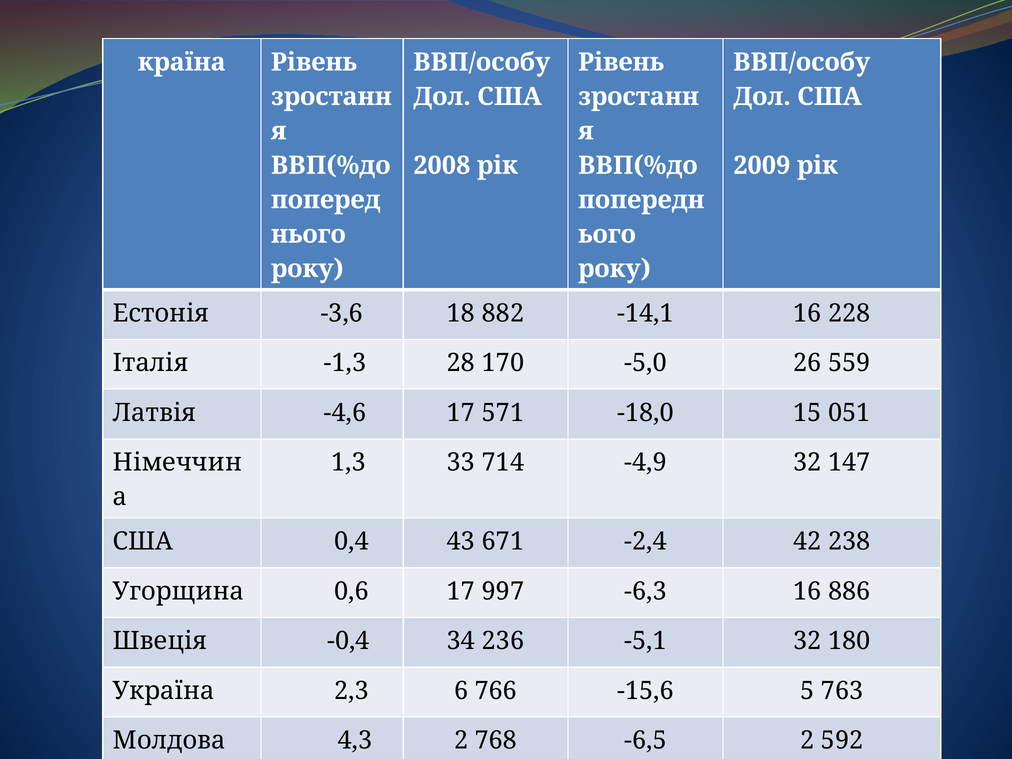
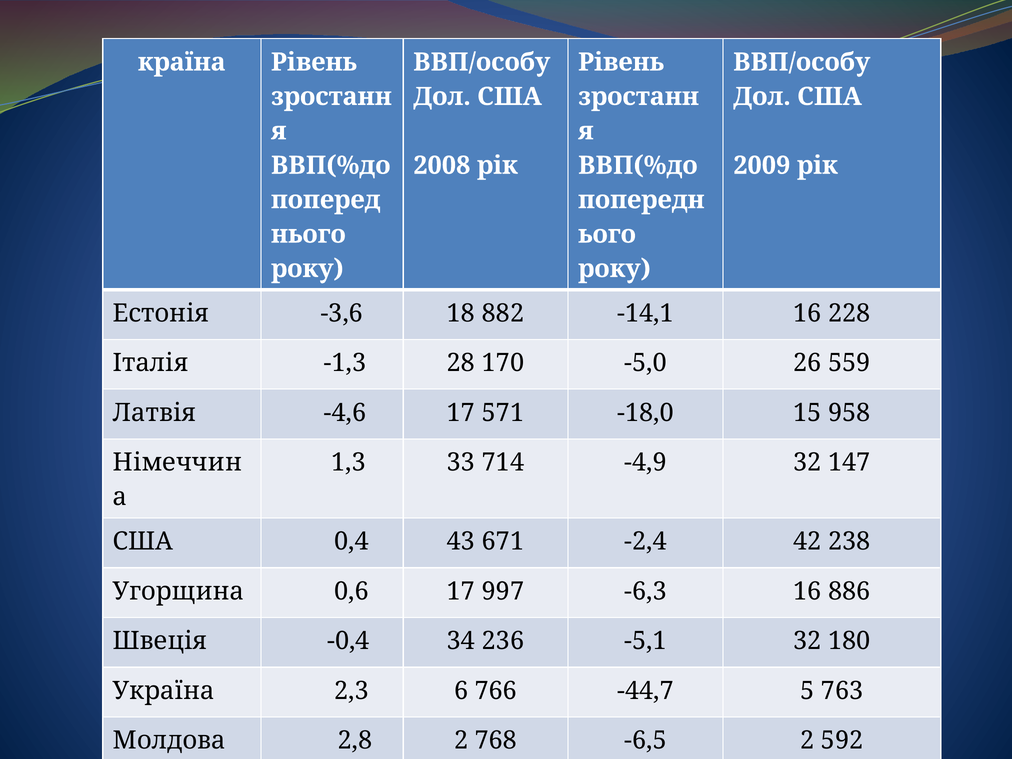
051: 051 -> 958 (849, 413)
-15,6: -15,6 -> -44,7 (646, 691)
4,3: 4,3 -> 2,8 (355, 741)
